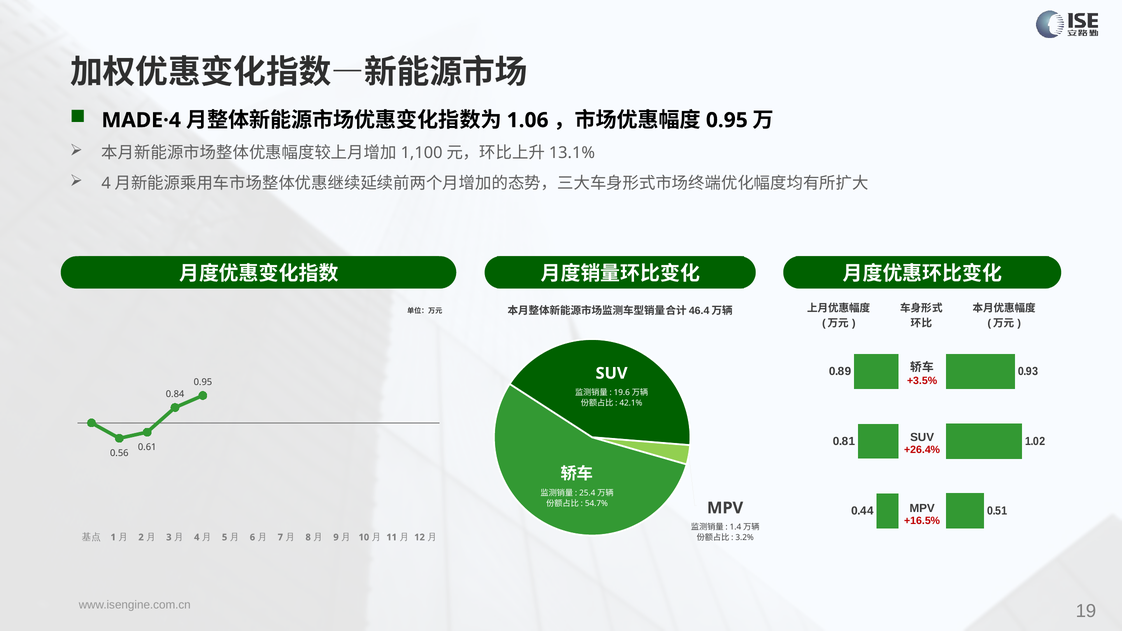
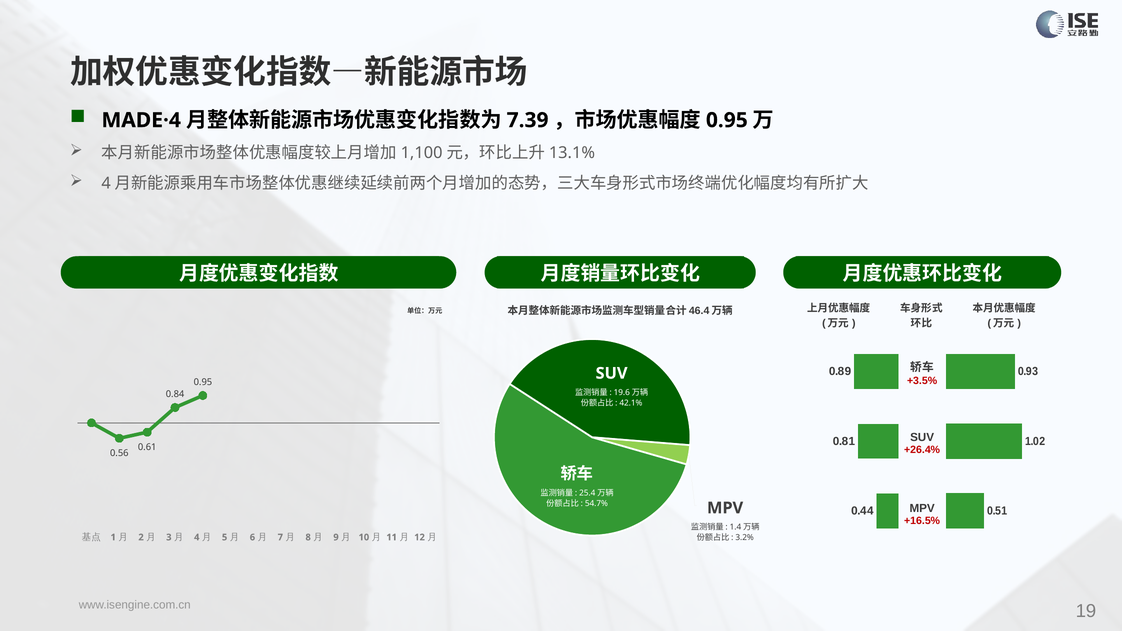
1.06: 1.06 -> 7.39 (528, 120)
